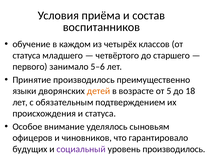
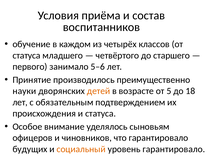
языки: языки -> науки (24, 91)
социальный colour: purple -> orange (81, 149)
уровень производилось: производилось -> гарантировало (174, 149)
